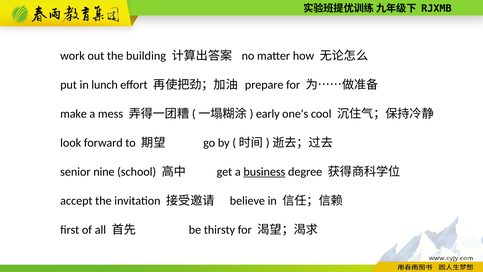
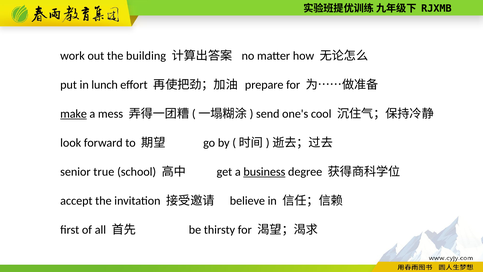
make underline: none -> present (74, 114)
early: early -> send (268, 114)
nine: nine -> true (104, 172)
